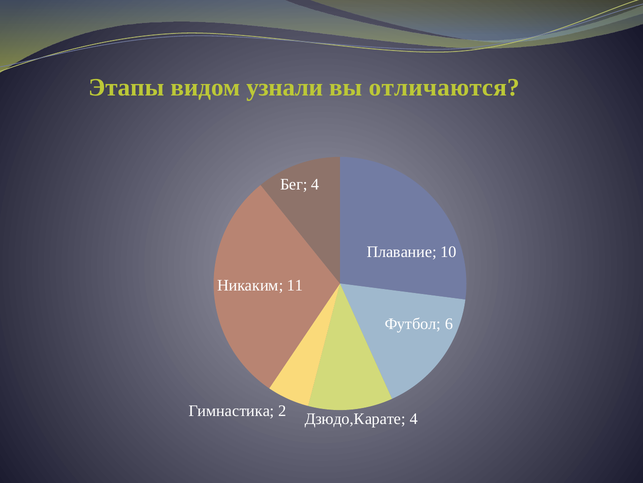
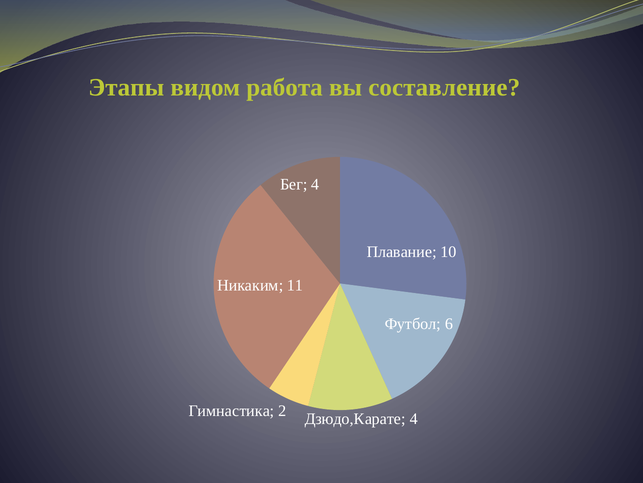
узнали: узнали -> работа (285, 87)
отличаются: отличаются -> составление (444, 87)
